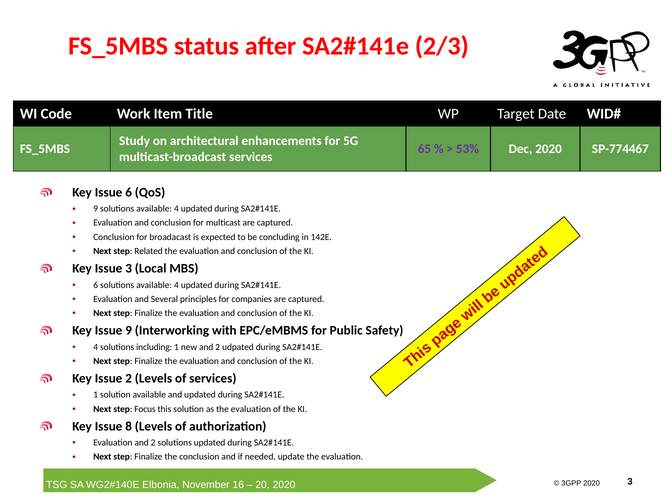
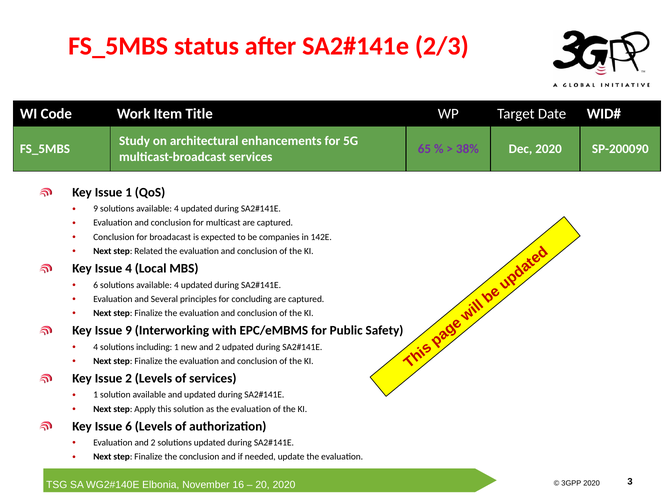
53%: 53% -> 38% (467, 149)
SP-774467: SP-774467 -> SP-200090 (620, 149)
Issue 6: 6 -> 1 (129, 192)
concluding: concluding -> companies (279, 237)
Issue 3: 3 -> 4 (129, 269)
companies: companies -> concluding (252, 299)
Focus: Focus -> Apply (145, 409)
Issue 8: 8 -> 6 (129, 426)
